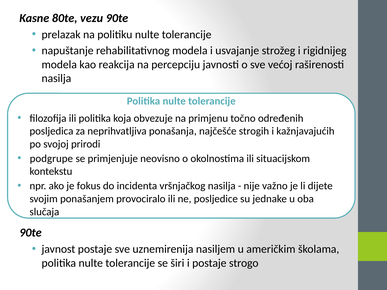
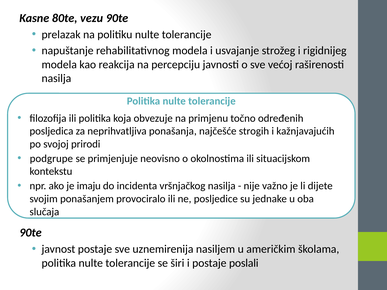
fokus: fokus -> imaju (89, 186)
strogo: strogo -> poslali (244, 263)
